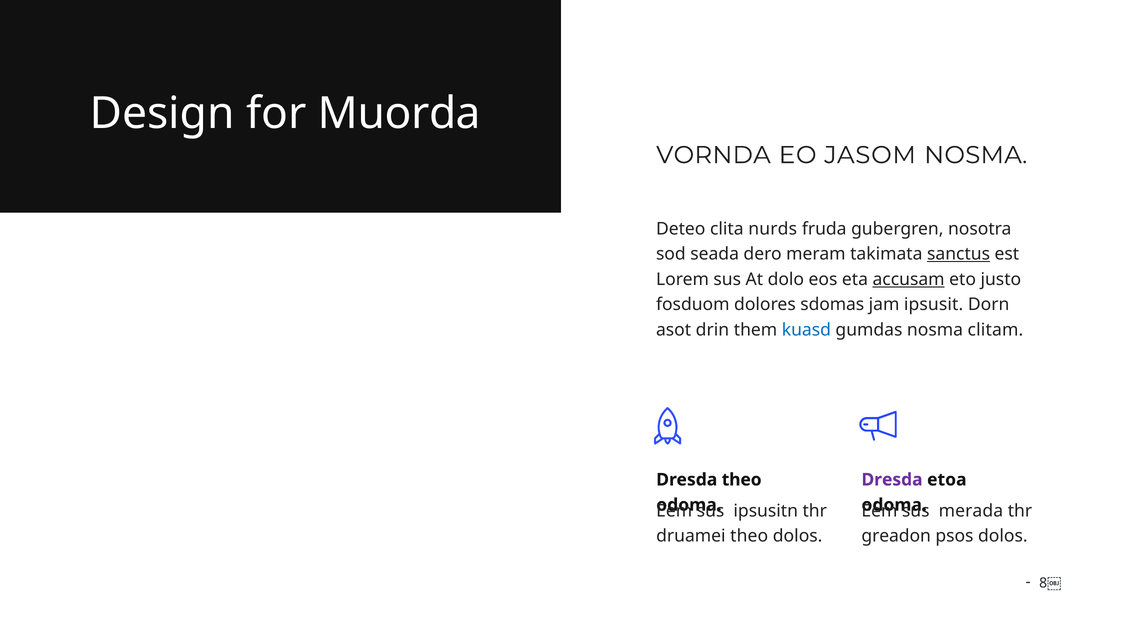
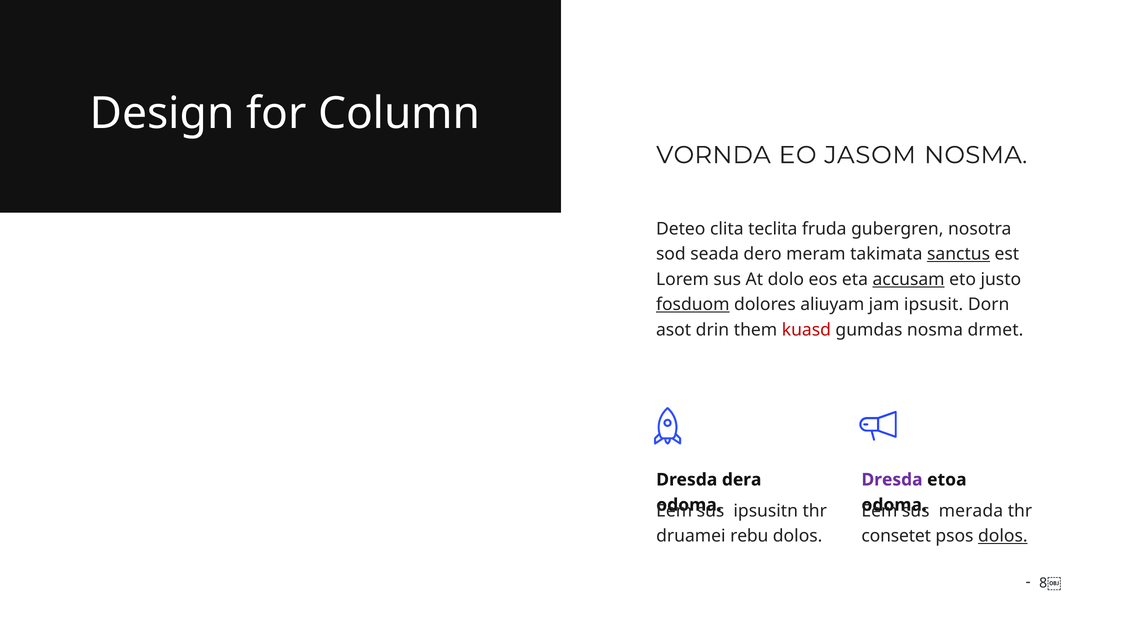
Muorda: Muorda -> Column (399, 113)
nurds: nurds -> teclita (773, 229)
fosduom underline: none -> present (693, 305)
sdomas: sdomas -> aliuyam (832, 305)
kuasd colour: blue -> red (806, 330)
clitam: clitam -> drmet (995, 330)
Dresda theo: theo -> dera (742, 480)
druamei theo: theo -> rebu (749, 536)
greadon: greadon -> consetet (896, 536)
dolos underline: none -> present (1003, 536)
